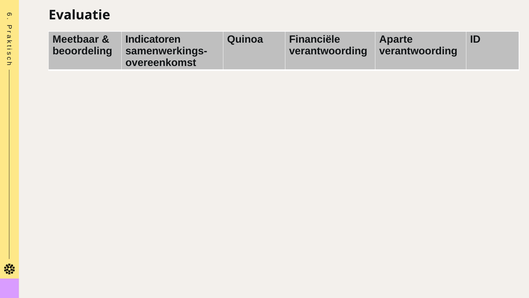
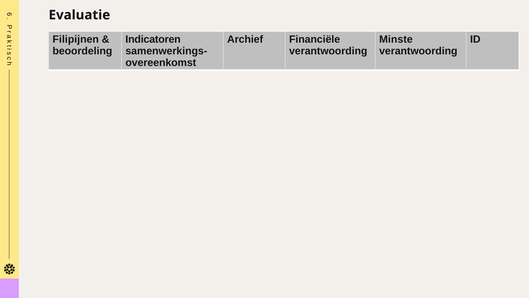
Meetbaar: Meetbaar -> Filipijnen (76, 39)
Quinoa: Quinoa -> Archief (245, 39)
Aparte: Aparte -> Minste (396, 39)
